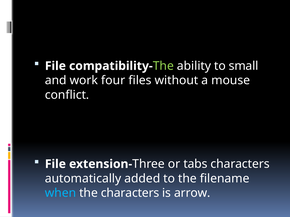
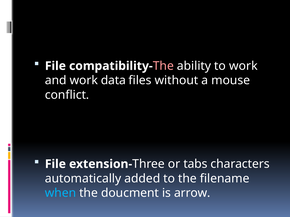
The colour: light green -> pink (163, 66)
to small: small -> work (243, 66)
four: four -> data (113, 81)
the characters: characters -> doucment (130, 193)
